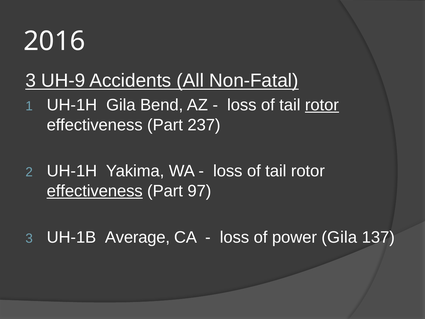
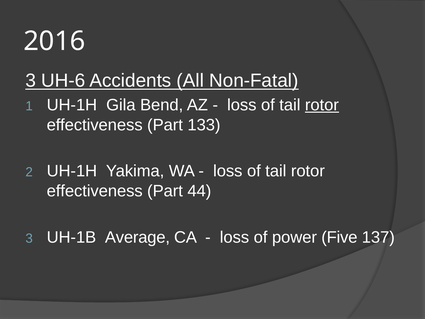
UH-9: UH-9 -> UH-6 (63, 81)
237: 237 -> 133 (204, 125)
effectiveness underline: present -> none (95, 191)
97: 97 -> 44 (199, 191)
power Gila: Gila -> Five (339, 237)
